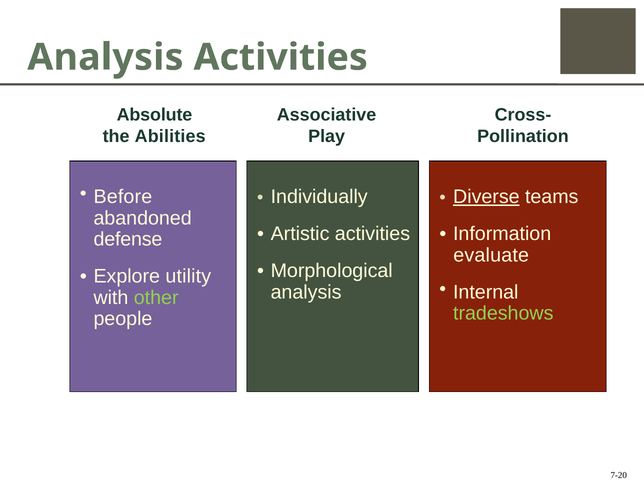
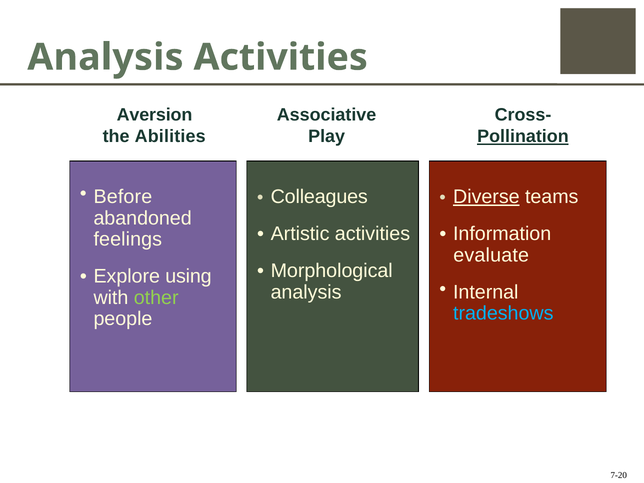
Absolute: Absolute -> Aversion (154, 115)
Pollination underline: none -> present (523, 137)
Individually: Individually -> Colleagues (319, 197)
defense: defense -> feelings (128, 239)
utility: utility -> using (188, 276)
tradeshows colour: light green -> light blue (503, 313)
